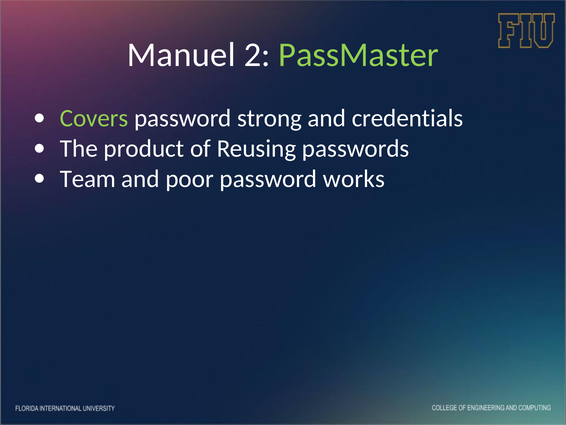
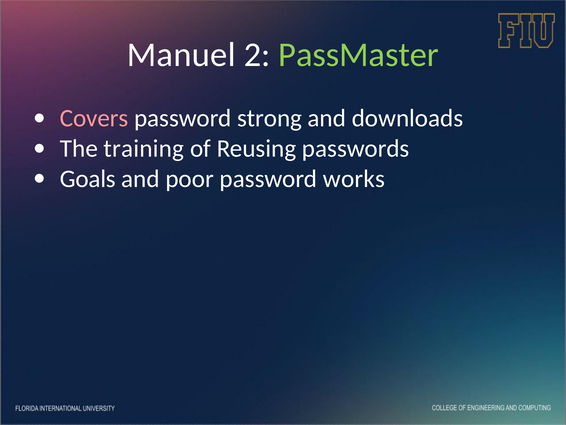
Covers colour: light green -> pink (94, 118)
credentials: credentials -> downloads (407, 118)
product: product -> training (144, 148)
Team: Team -> Goals (88, 179)
